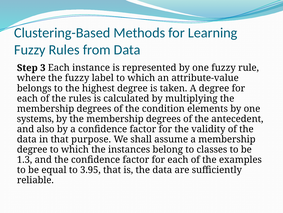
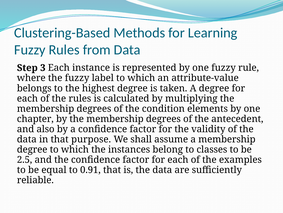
systems: systems -> chapter (35, 119)
1.3: 1.3 -> 2.5 (25, 159)
3.95: 3.95 -> 0.91 (90, 169)
